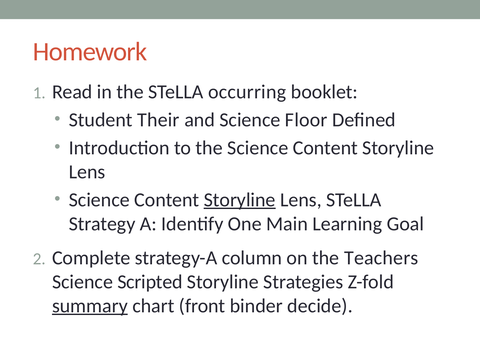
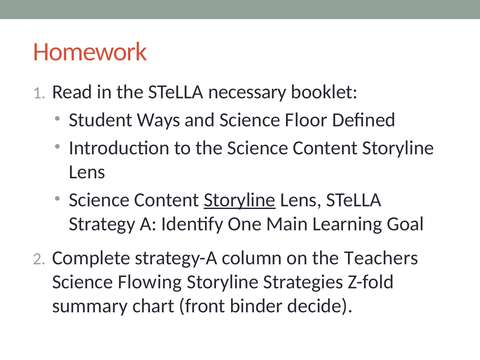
occurring: occurring -> necessary (247, 92)
Their: Their -> Ways (159, 120)
Scripted: Scripted -> Flowing (150, 282)
summary underline: present -> none (90, 306)
